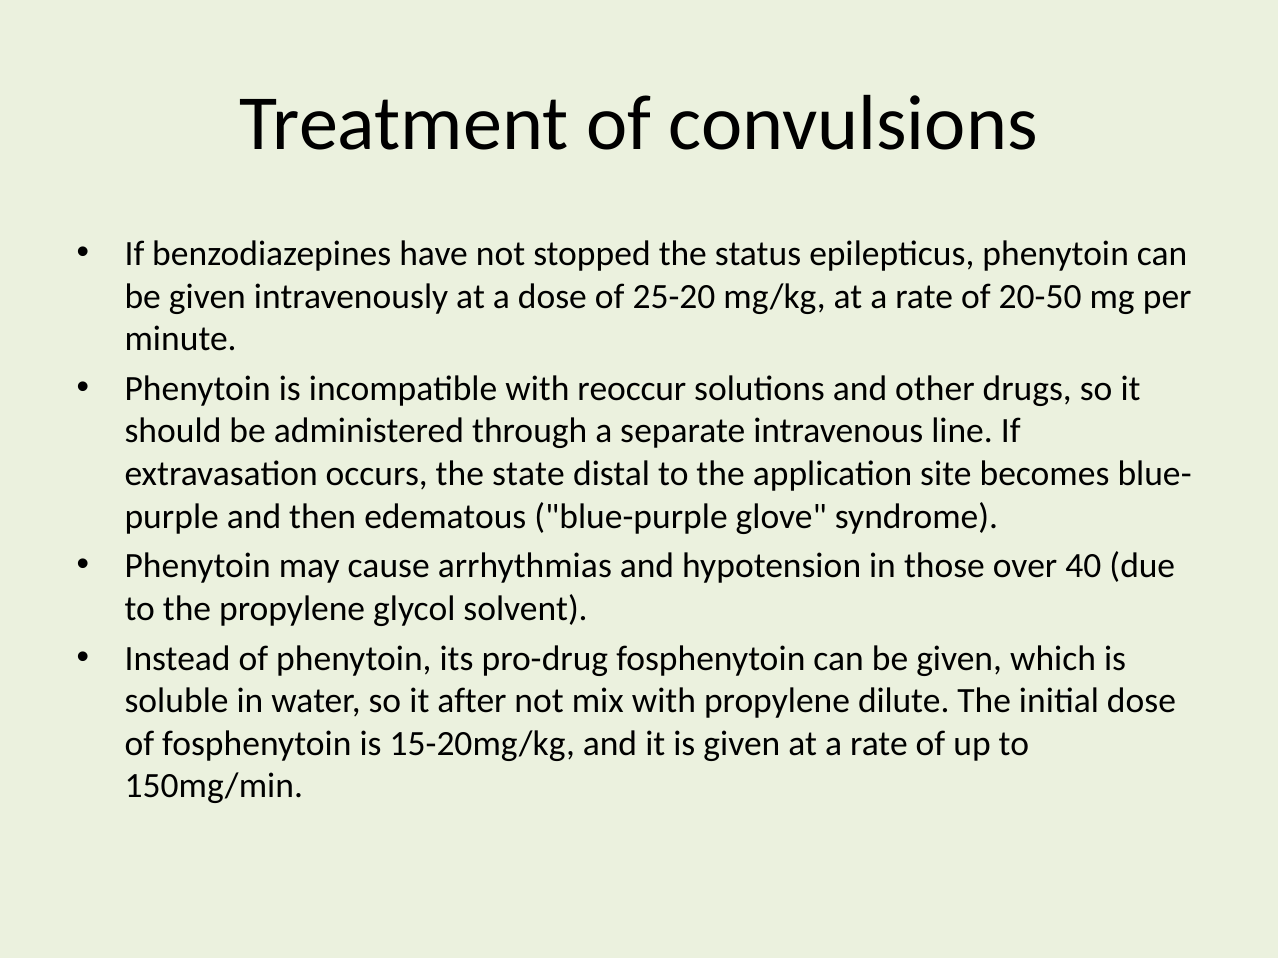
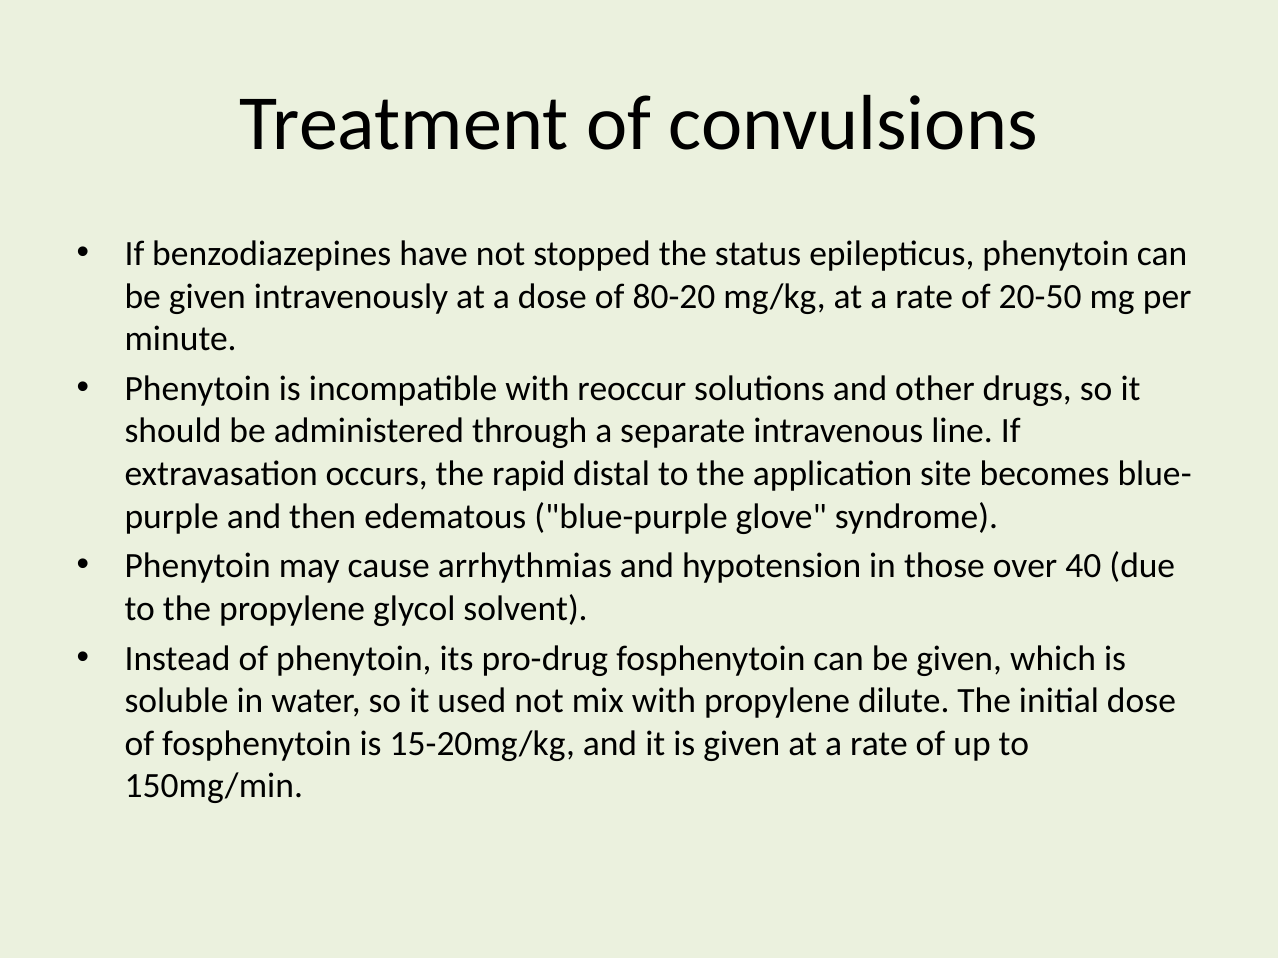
25-20: 25-20 -> 80-20 (674, 296)
state: state -> rapid (529, 474)
after: after -> used (472, 701)
